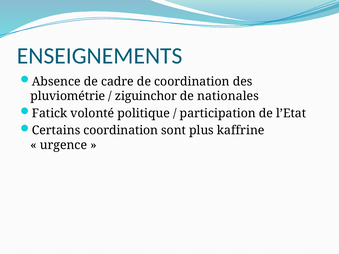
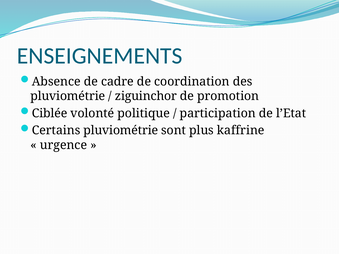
nationales: nationales -> promotion (228, 96)
Fatick: Fatick -> Ciblée (50, 113)
Certains coordination: coordination -> pluviométrie (121, 131)
